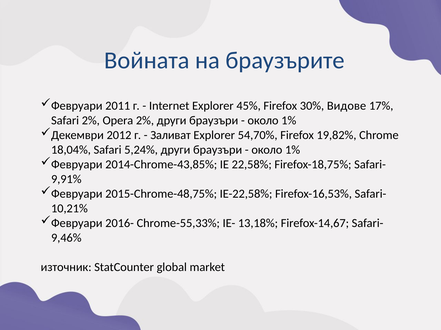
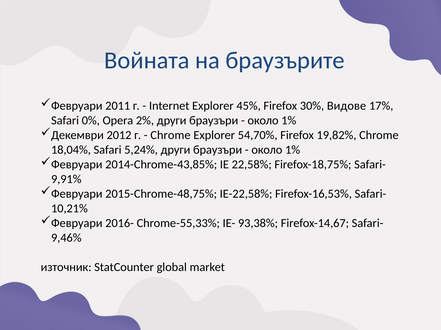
Safari 2%: 2% -> 0% (91, 121)
Заливат: Заливат -> Chrome (170, 135)
13,18%: 13,18% -> 93,38% (258, 224)
